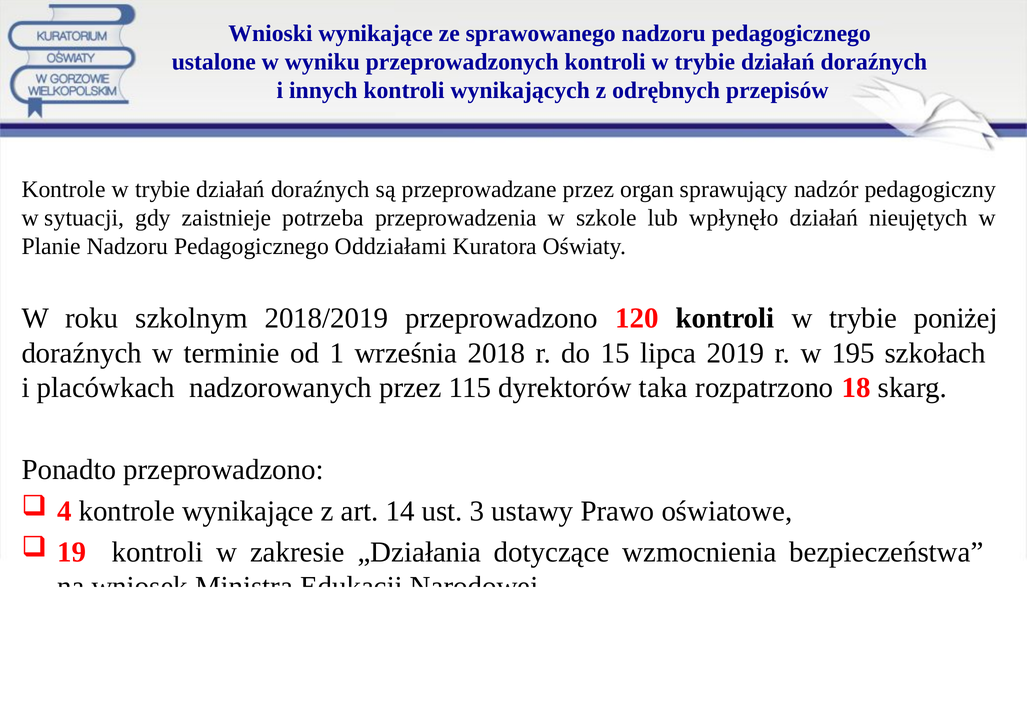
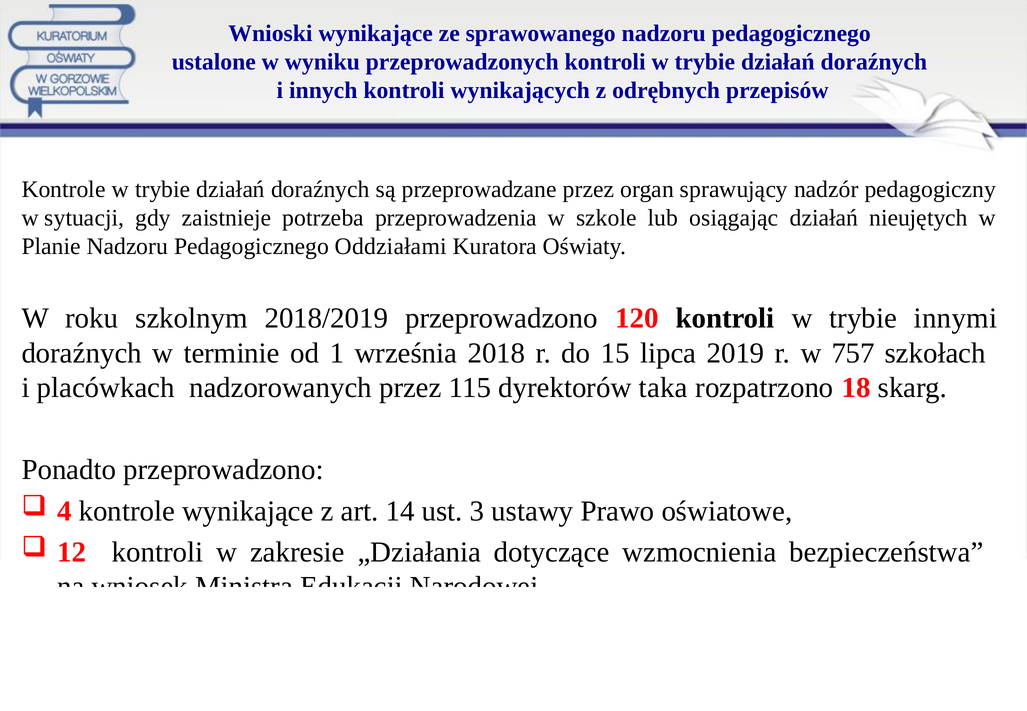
wpłynęło: wpłynęło -> osiągając (734, 218)
poniżej: poniżej -> innymi (955, 318)
195: 195 -> 757 (853, 353)
19: 19 -> 12 (72, 552)
